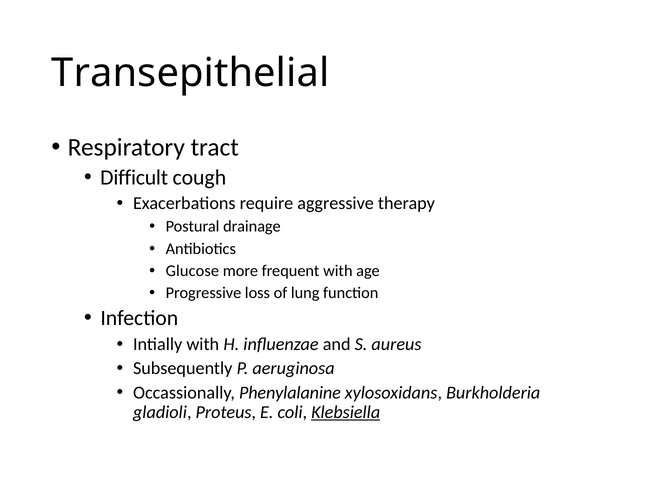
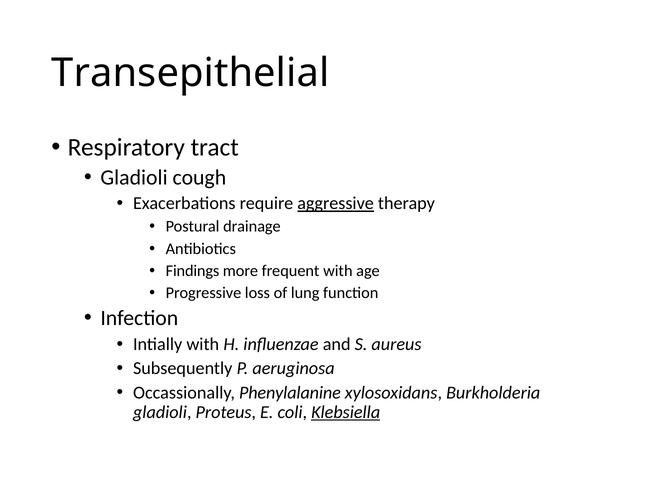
Difficult: Difficult -> Gladioli (134, 177)
aggressive underline: none -> present (336, 203)
Glucose: Glucose -> Findings (192, 271)
